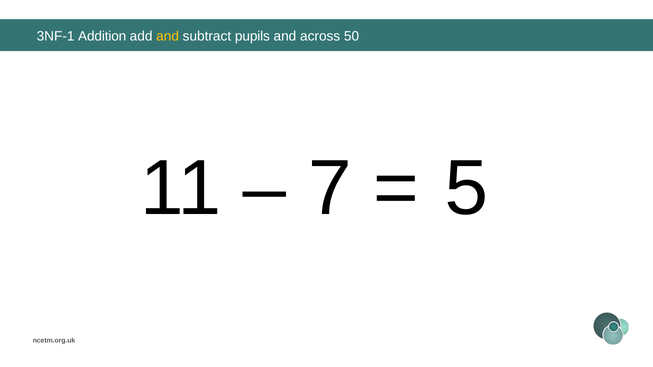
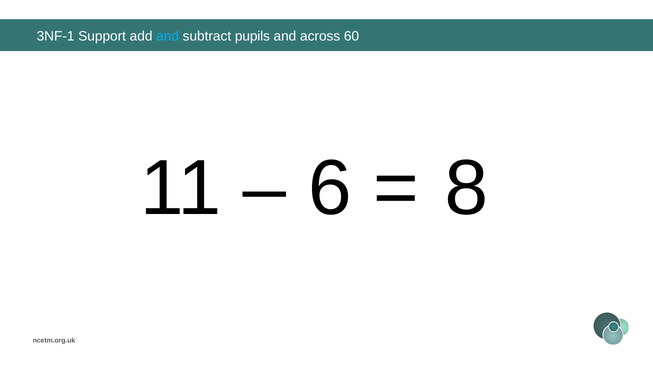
Addition: Addition -> Support (102, 36)
and colour: yellow -> light blue (168, 36)
50: 50 -> 60 (352, 36)
7: 7 -> 6 (330, 189)
5: 5 -> 8 (466, 189)
